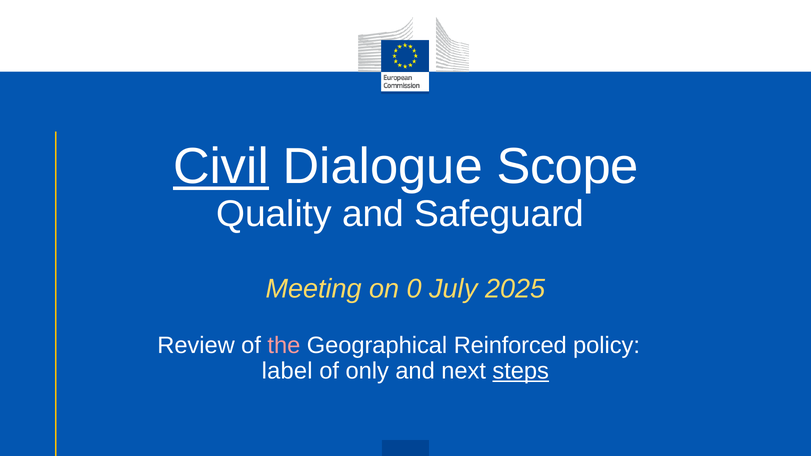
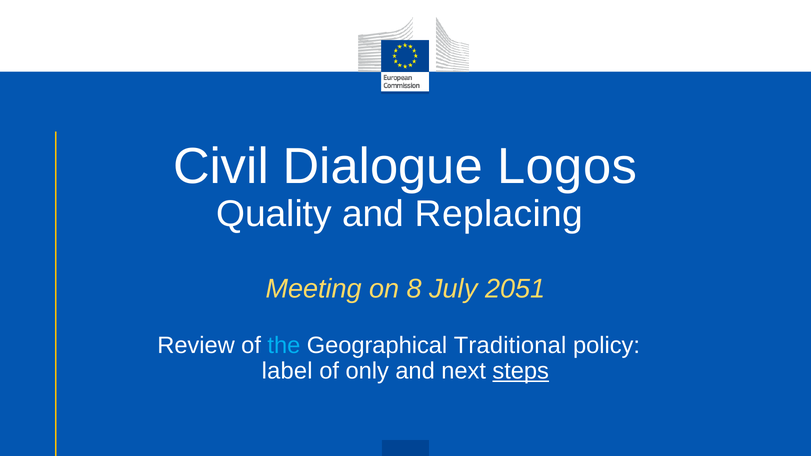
Civil underline: present -> none (221, 167)
Scope: Scope -> Logos (567, 167)
Safeguard: Safeguard -> Replacing (499, 214)
0: 0 -> 8 (414, 289)
2025: 2025 -> 2051 (515, 289)
the colour: pink -> light blue (284, 346)
Reinforced: Reinforced -> Traditional (510, 346)
